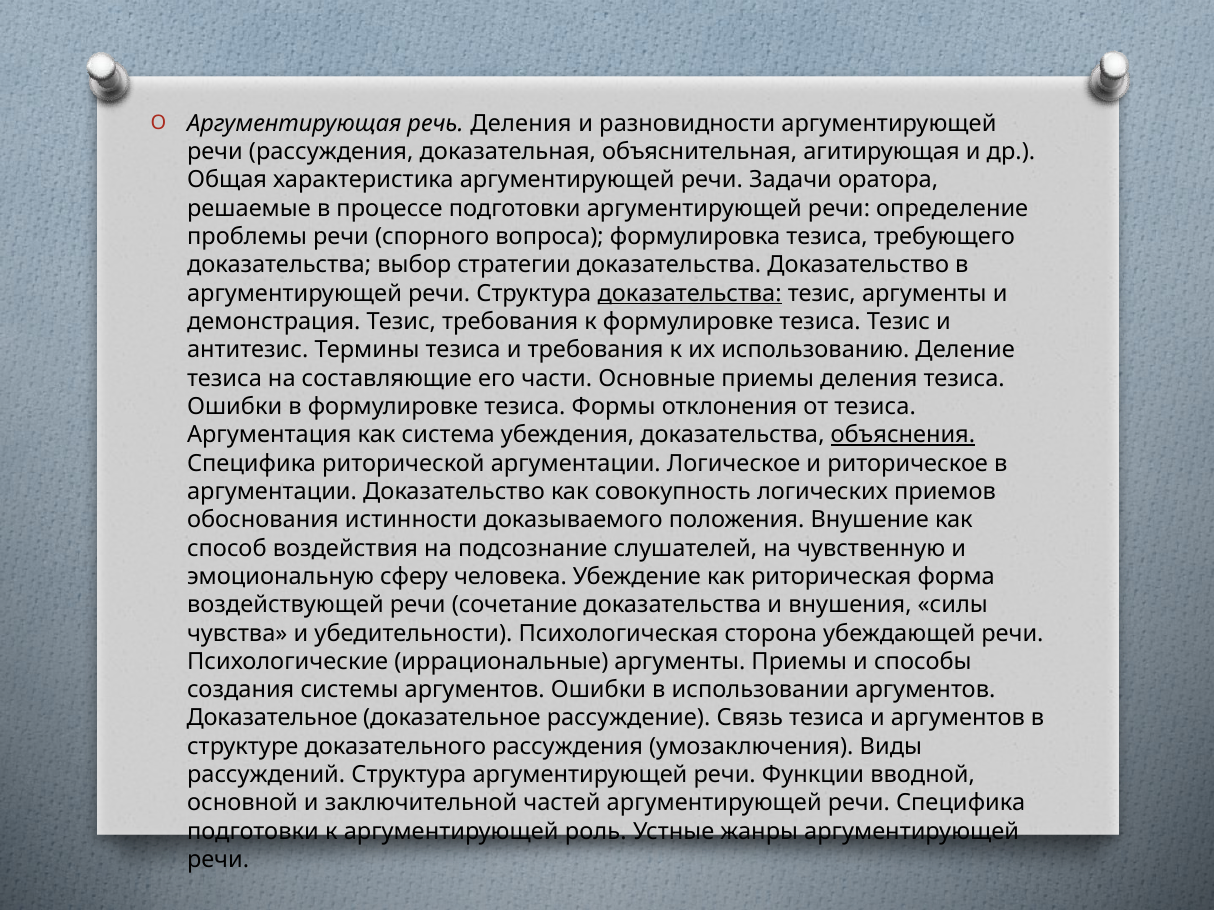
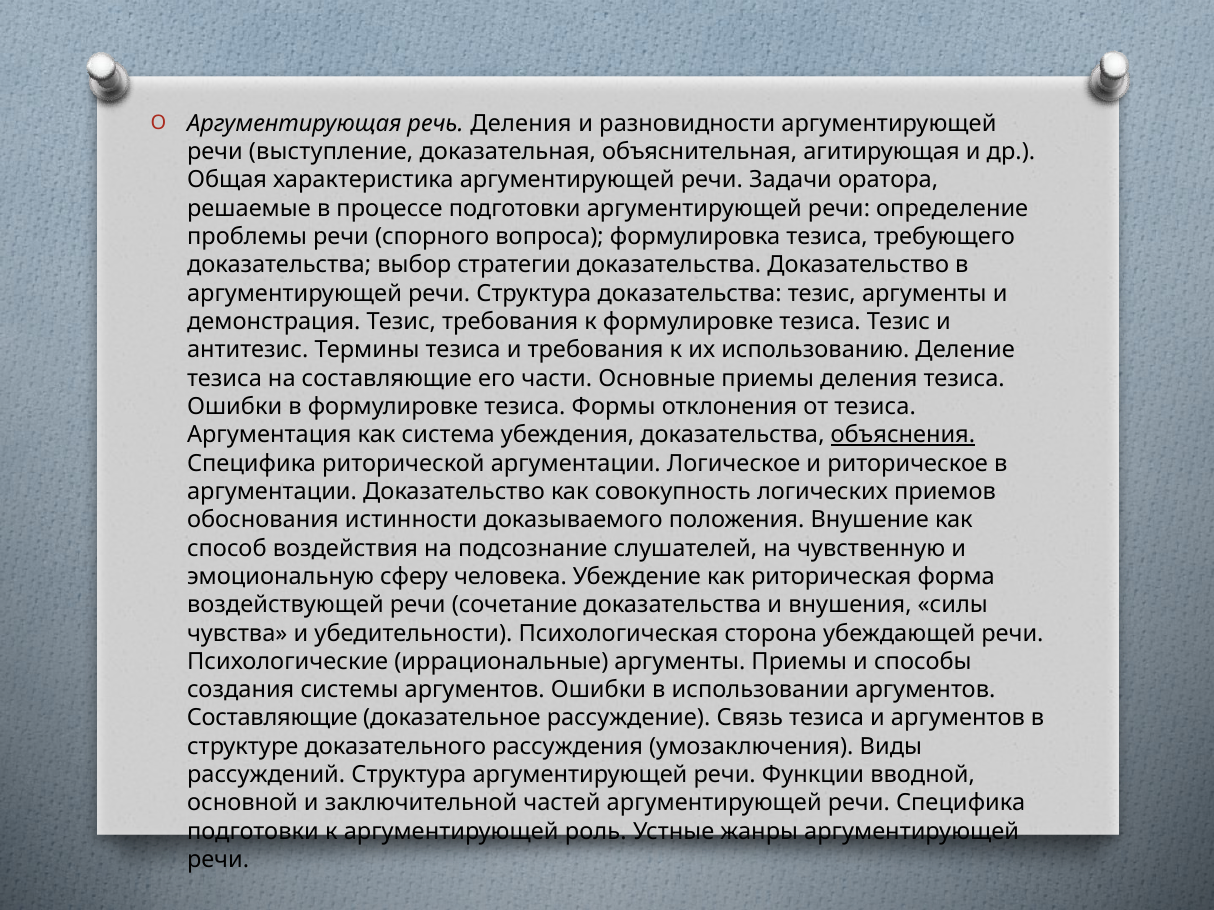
речи рассуждения: рассуждения -> выступление (331, 152)
доказательства underline: present -> none (690, 293)
Доказательное: Доказательное -> Составляющие (272, 719)
